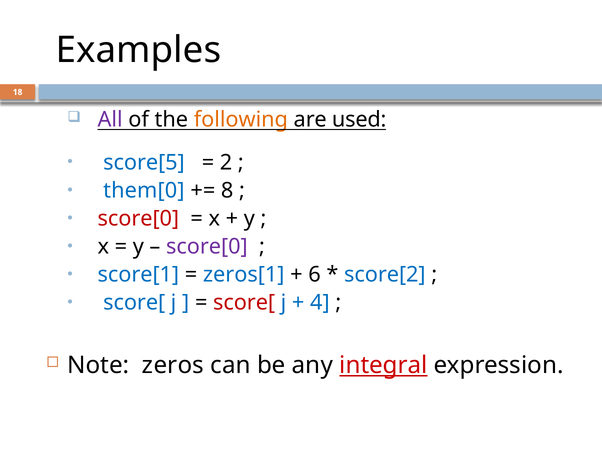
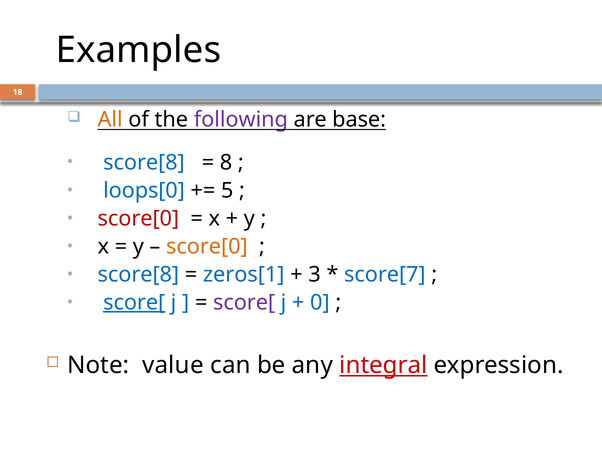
All colour: purple -> orange (110, 120)
following colour: orange -> purple (241, 120)
used: used -> base (359, 120)
score[5: score[5 -> score[8 (144, 163)
2: 2 -> 8 (226, 163)
them[0: them[0 -> loops[0 (144, 191)
8: 8 -> 5 (227, 191)
score[0 colour: purple -> orange (207, 247)
score[1: score[1 -> score[8 (138, 275)
6: 6 -> 3 (314, 275)
score[2: score[2 -> score[7 (385, 275)
score[ underline: none -> present (134, 303)
score[ colour: red -> purple (244, 303)
4: 4 -> 0 (320, 303)
zeros: zeros -> value (173, 366)
